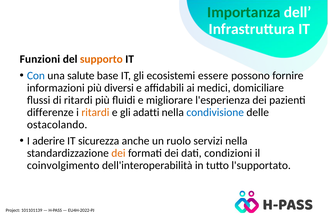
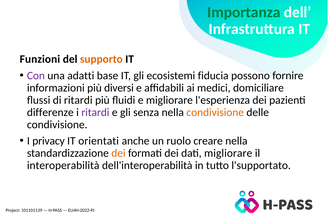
Con colour: blue -> purple (36, 75)
salute: salute -> adatti (81, 75)
essere: essere -> fiducia (213, 75)
ritardi colour: orange -> purple (95, 112)
adatti: adatti -> senza (146, 112)
condivisione colour: blue -> orange (215, 112)
ostacolando: ostacolando -> condivisione (57, 124)
aderire: aderire -> privacy (49, 141)
sicurezza: sicurezza -> orientati (99, 141)
servizi: servizi -> creare (208, 141)
dati condizioni: condizioni -> migliorare (228, 153)
coinvolgimento: coinvolgimento -> interoperabilità (63, 165)
